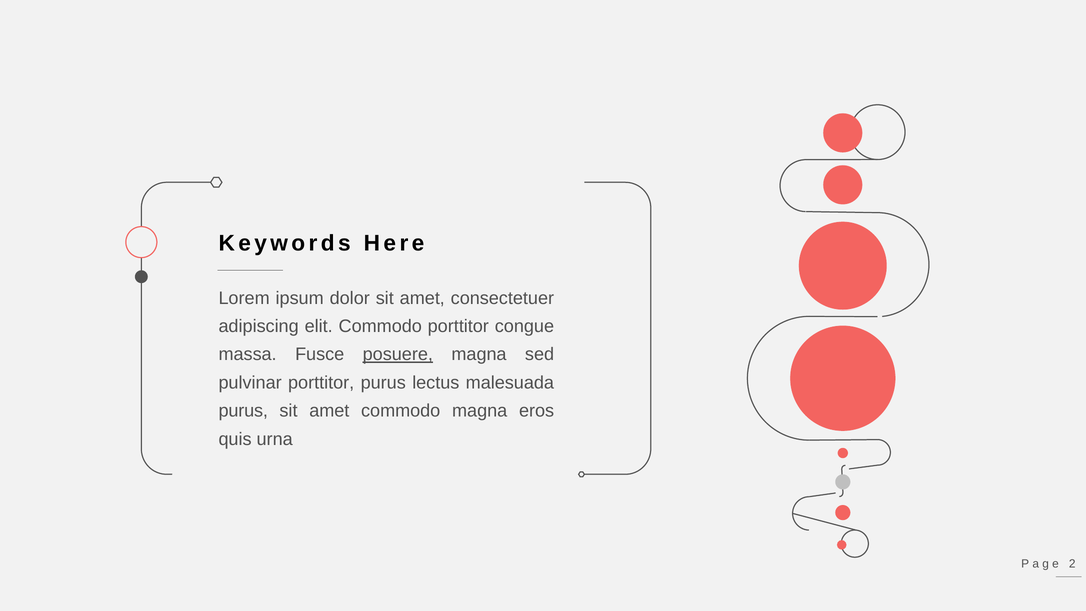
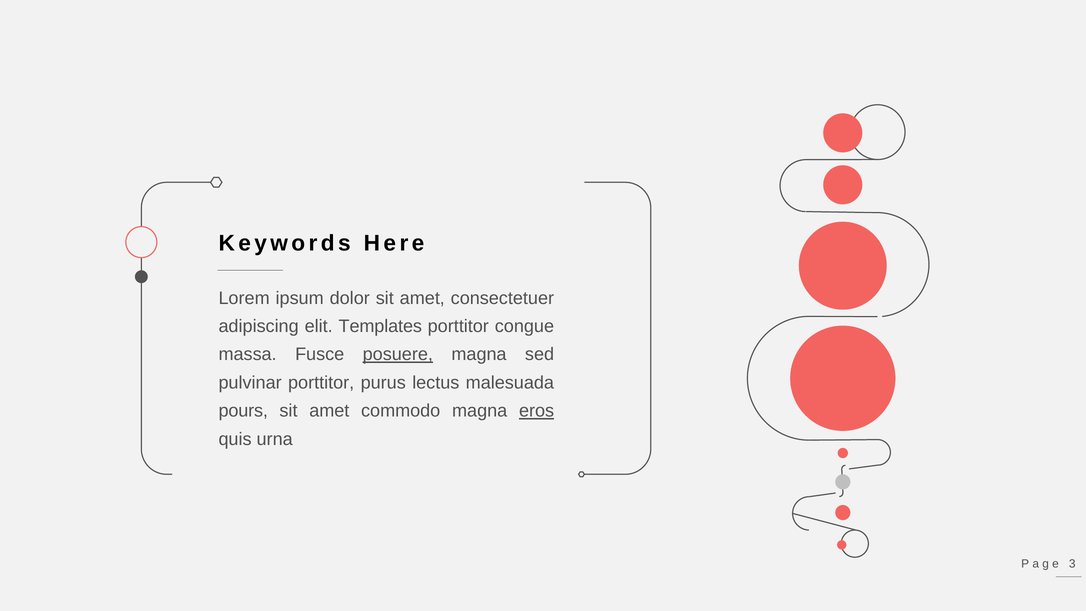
elit Commodo: Commodo -> Templates (380, 326)
purus: purus -> pours (243, 411)
eros underline: none -> present (537, 411)
2: 2 -> 3 (1072, 564)
